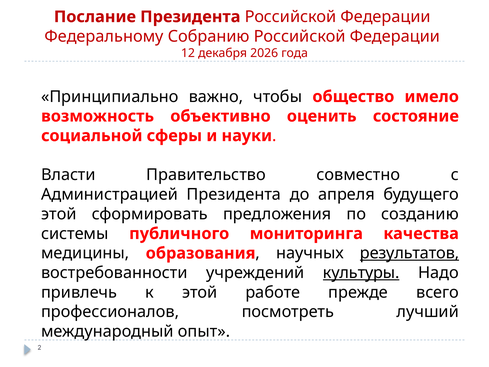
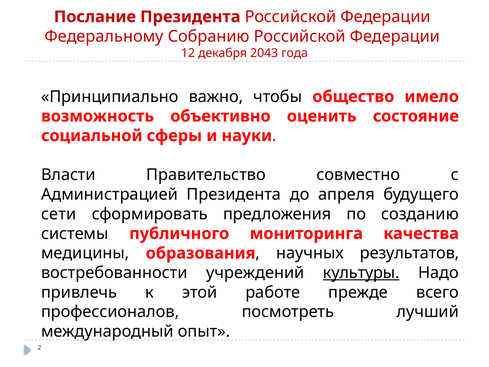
2026: 2026 -> 2043 (264, 53)
этой: этой -> сети (59, 214)
результатов underline: present -> none (410, 253)
